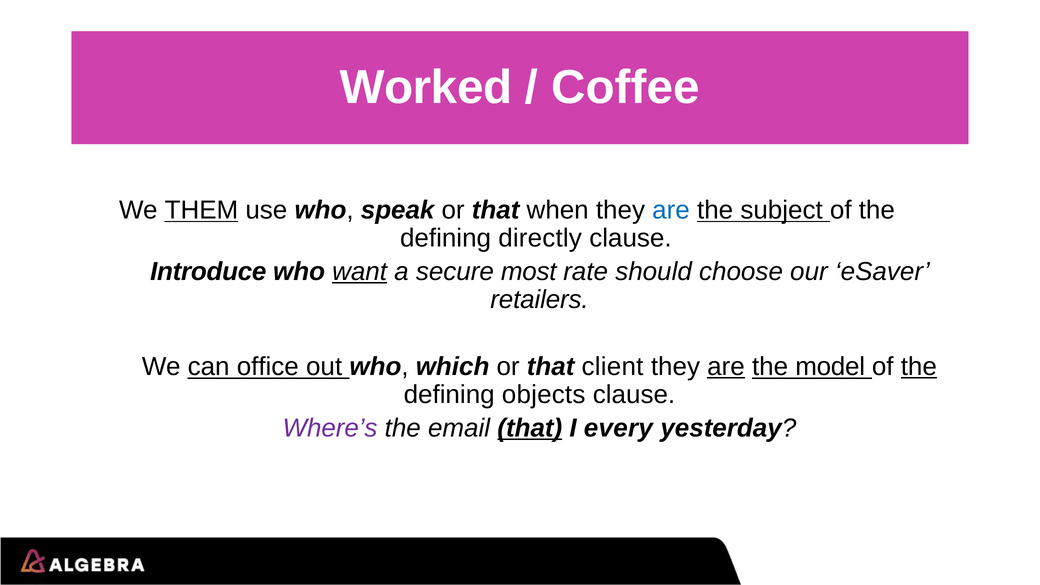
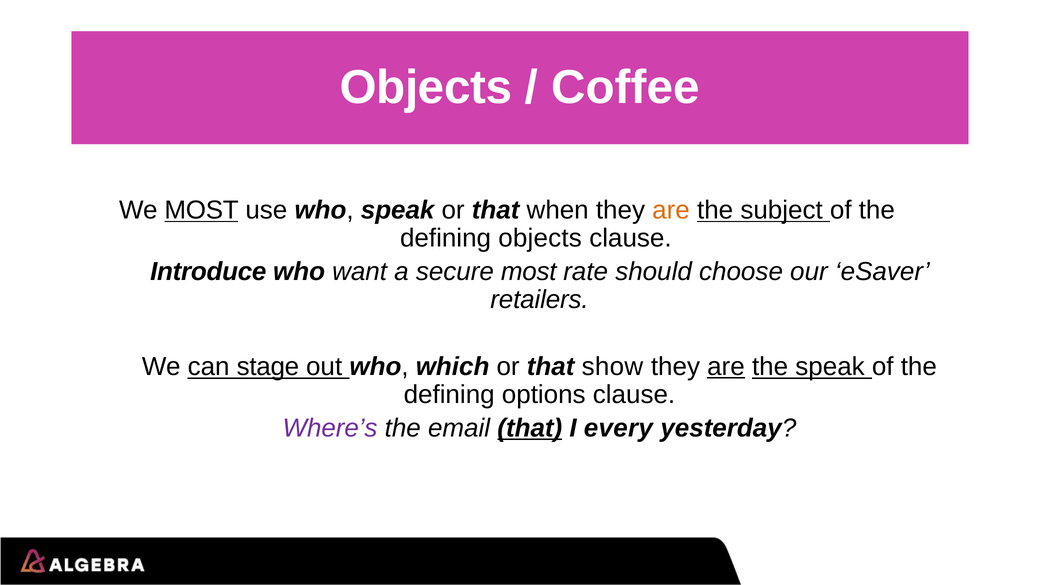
Worked: Worked -> Objects (426, 87)
We THEM: THEM -> MOST (202, 210)
are colour: blue -> orange (671, 210)
defining directly: directly -> objects (540, 238)
want underline: present -> none (360, 272)
office: office -> stage (268, 367)
client: client -> show (612, 367)
the model: model -> speak (830, 367)
the underline: present -> none (919, 367)
objects: objects -> options (544, 395)
